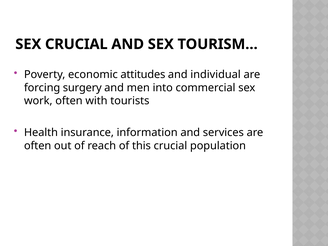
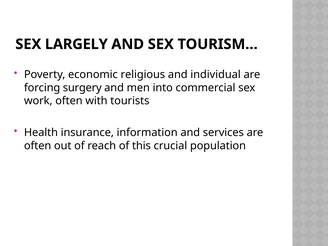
SEX CRUCIAL: CRUCIAL -> LARGELY (76, 44)
attitudes: attitudes -> religious (143, 75)
